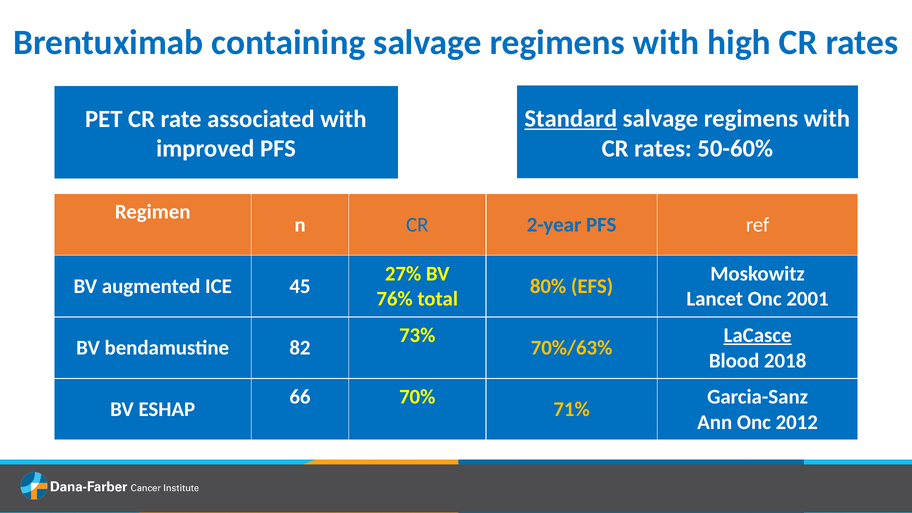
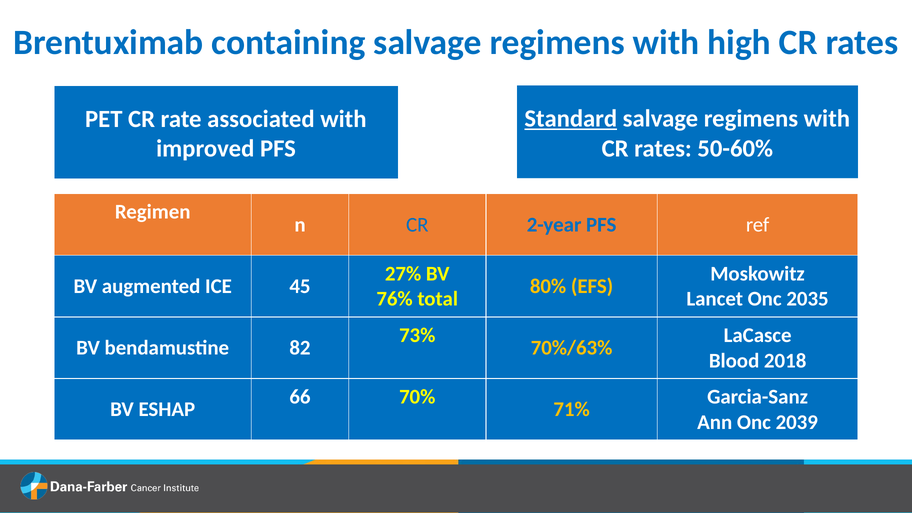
2001: 2001 -> 2035 (808, 299)
LaCasce underline: present -> none (758, 335)
2012: 2012 -> 2039 (797, 422)
